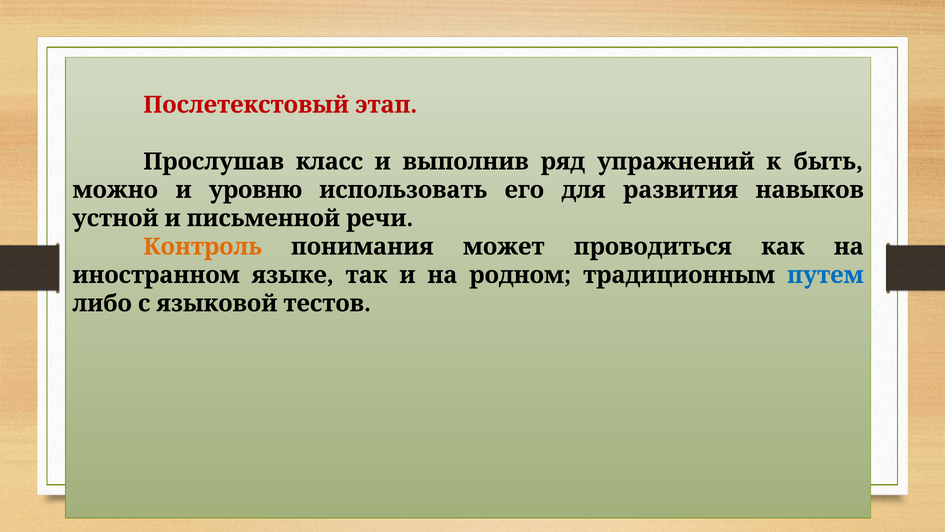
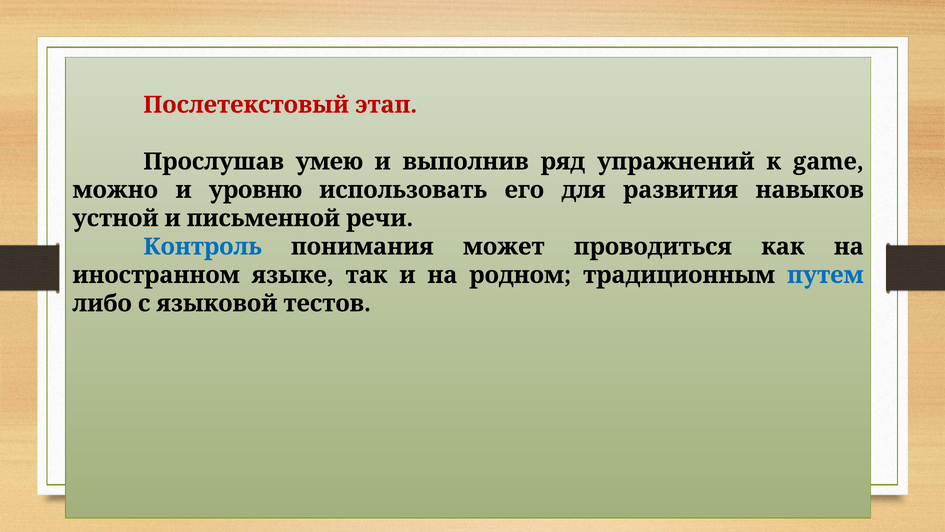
класс: класс -> умею (329, 161)
быть: быть -> game (828, 161)
Контроль colour: orange -> blue (203, 247)
